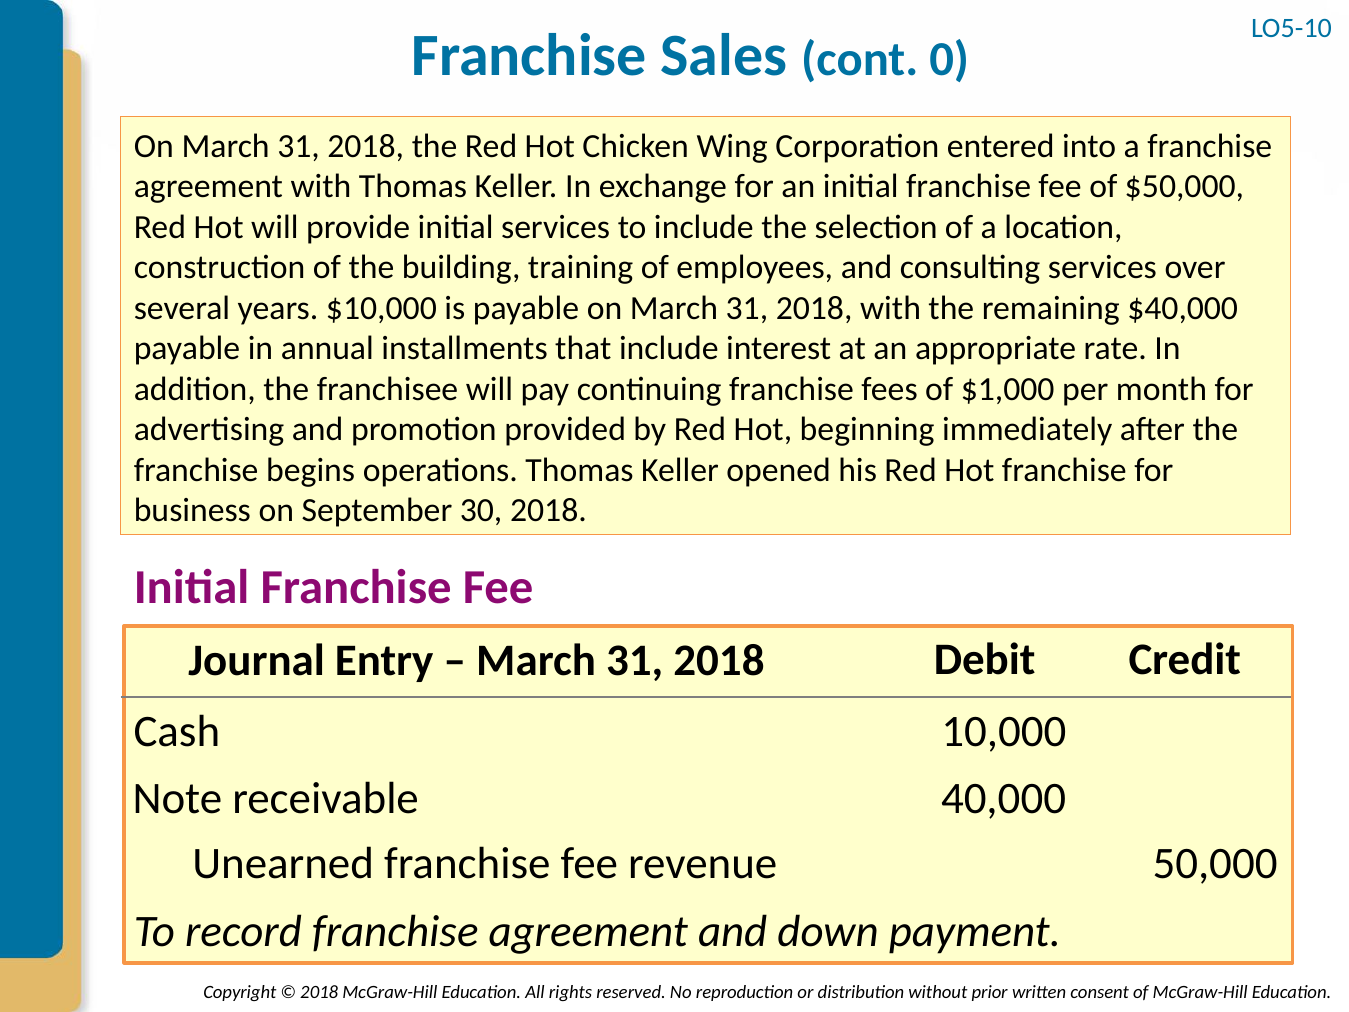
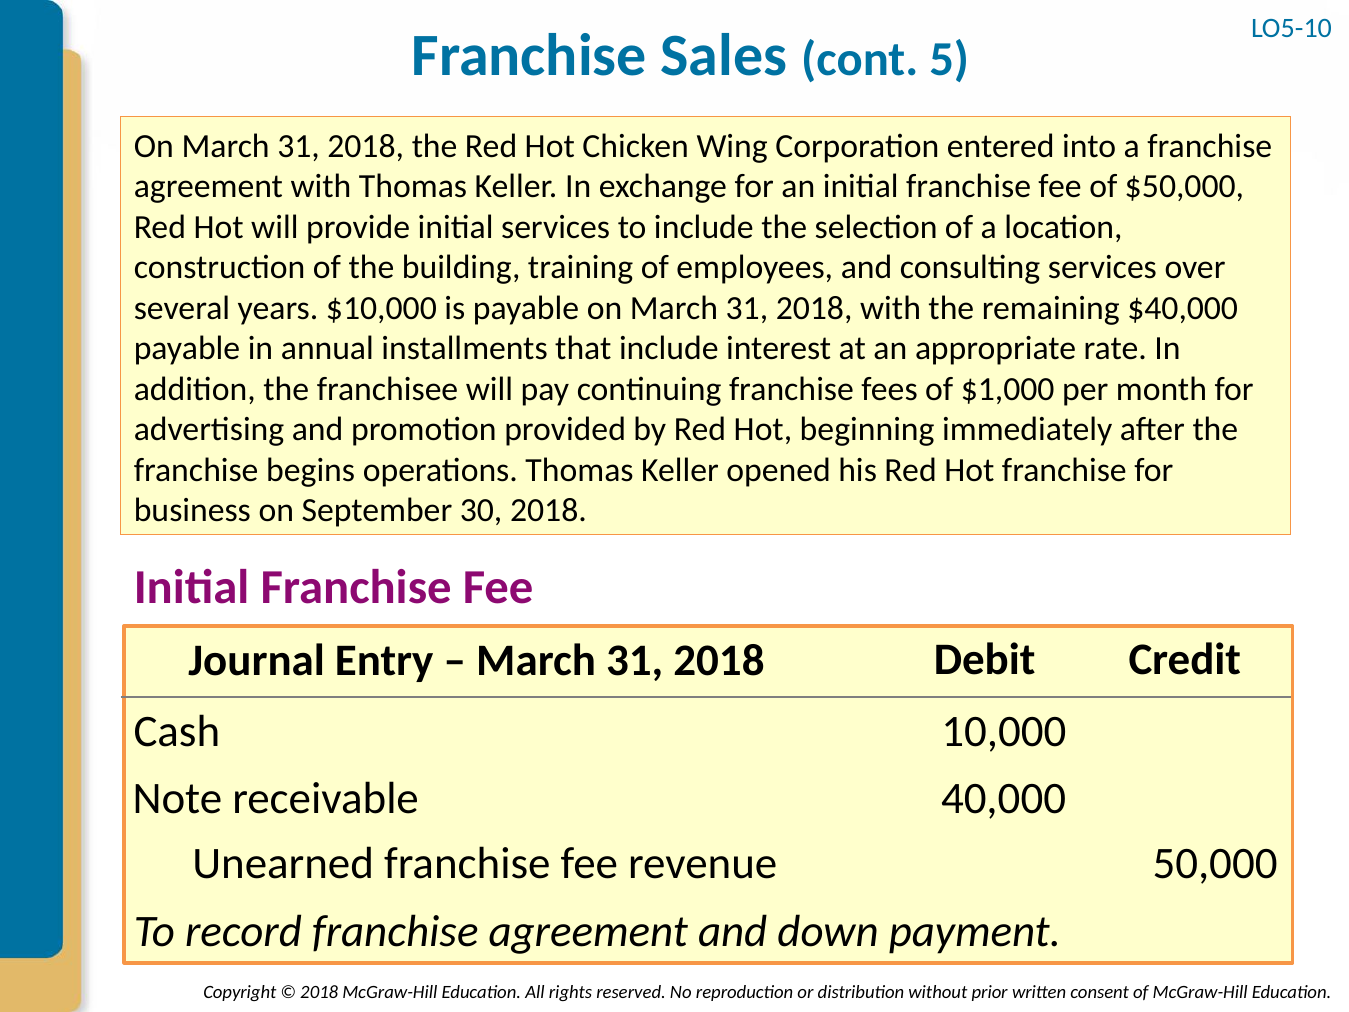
0: 0 -> 5 (949, 60)
